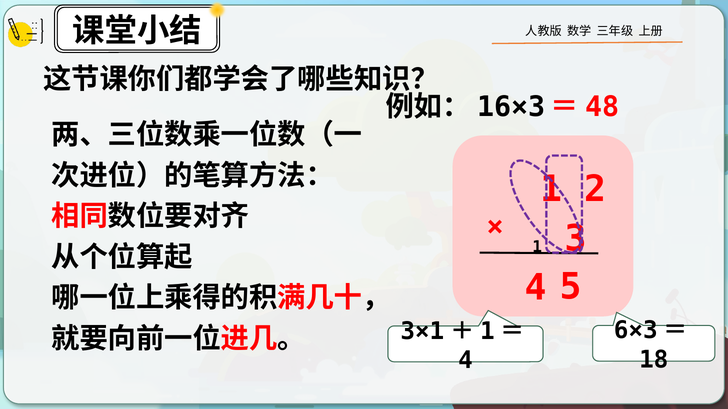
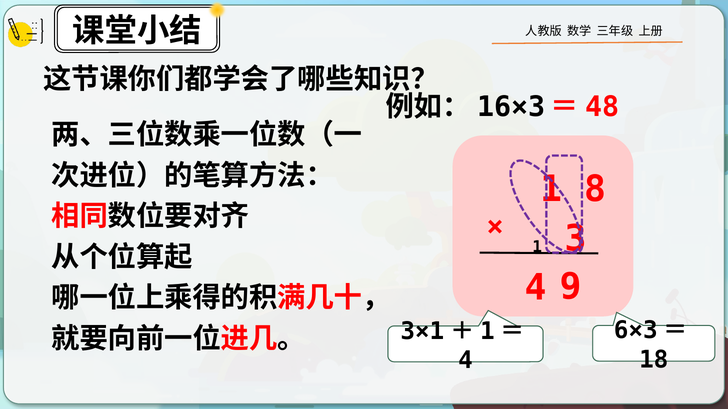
2: 2 -> 8 (595, 189)
5: 5 -> 9 (571, 287)
